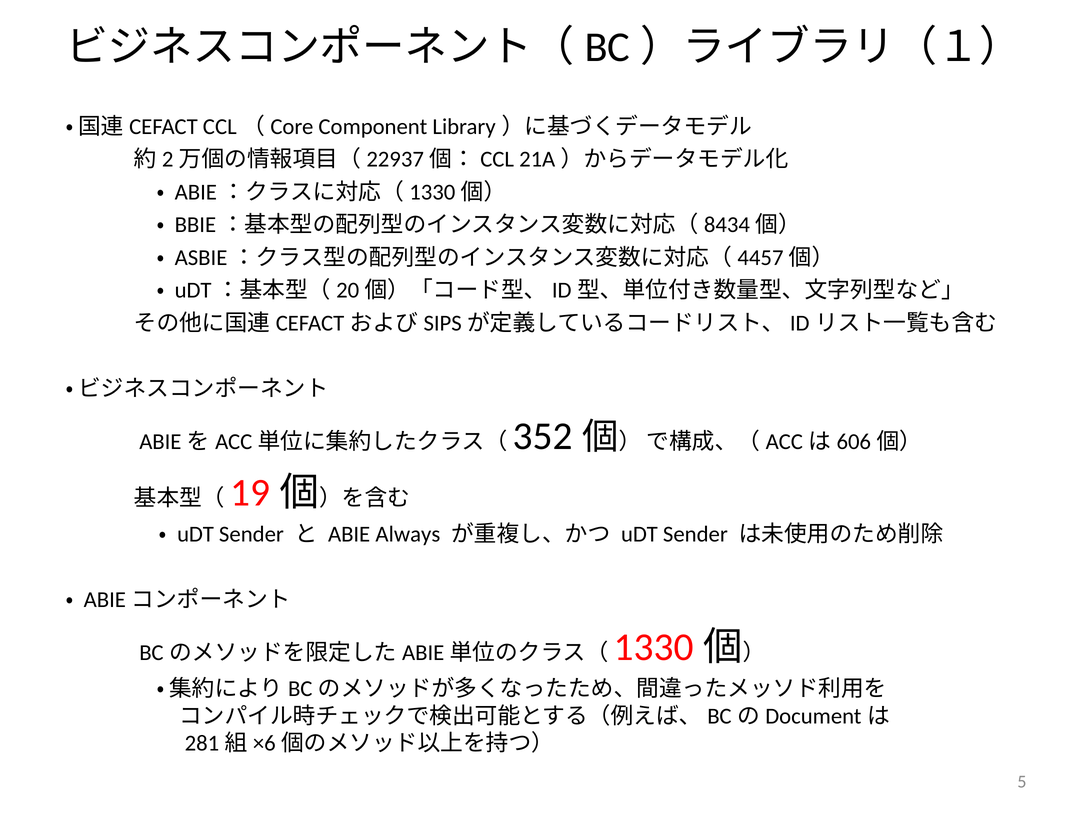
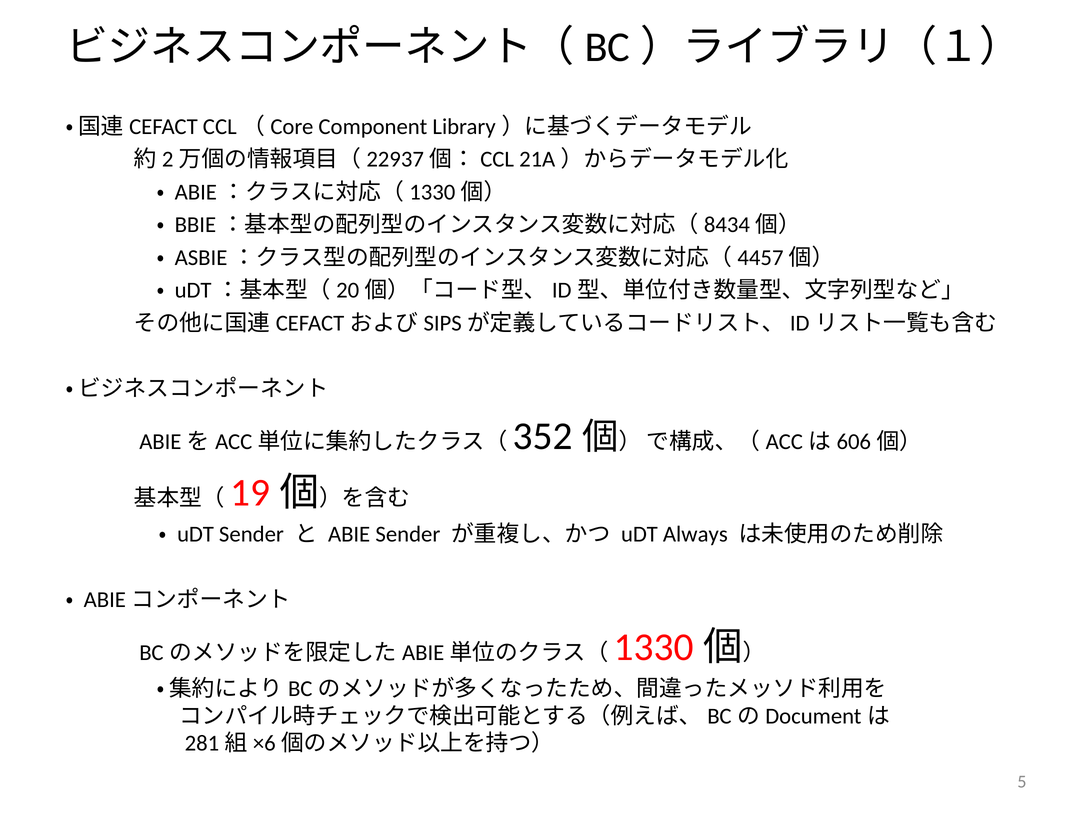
ABIE Always: Always -> Sender (408, 534)
Sender: Sender -> Always (695, 534)
